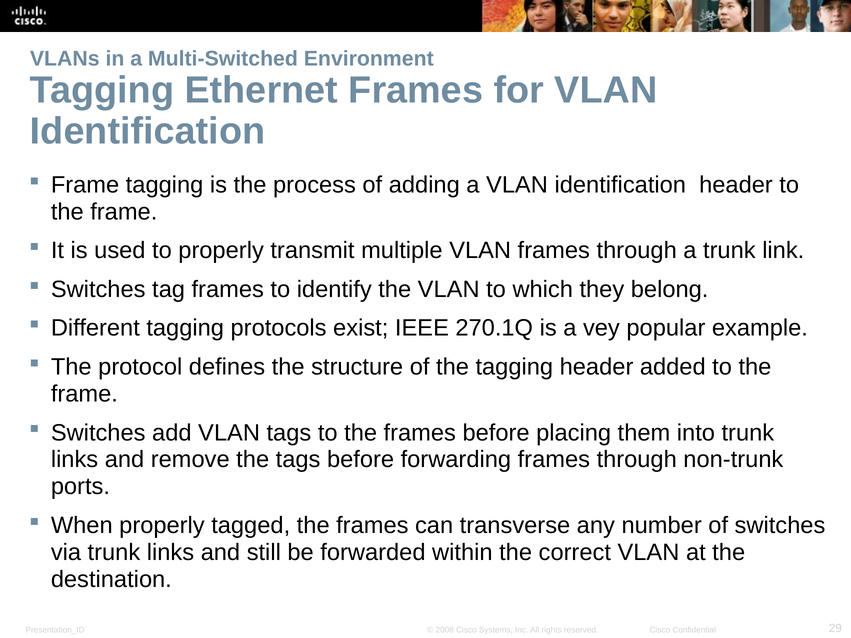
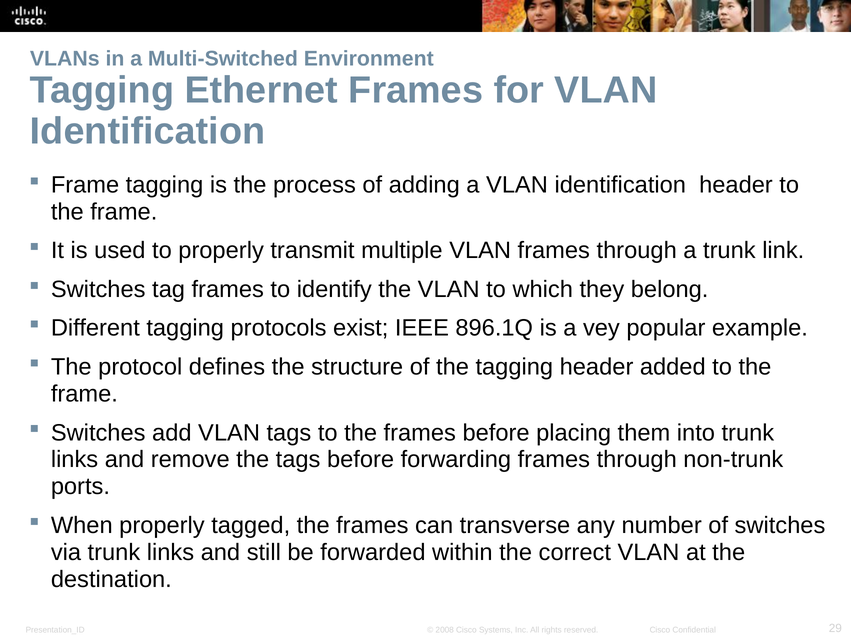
270.1Q: 270.1Q -> 896.1Q (494, 328)
